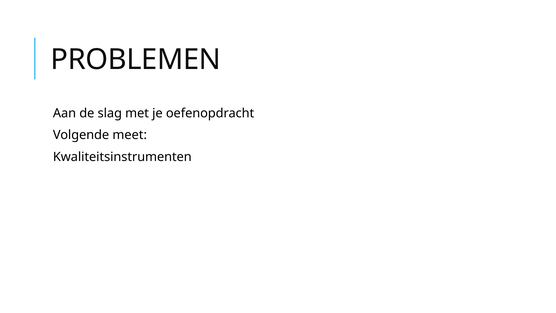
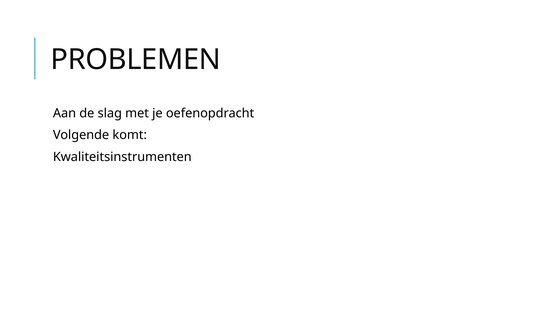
meet: meet -> komt (130, 135)
